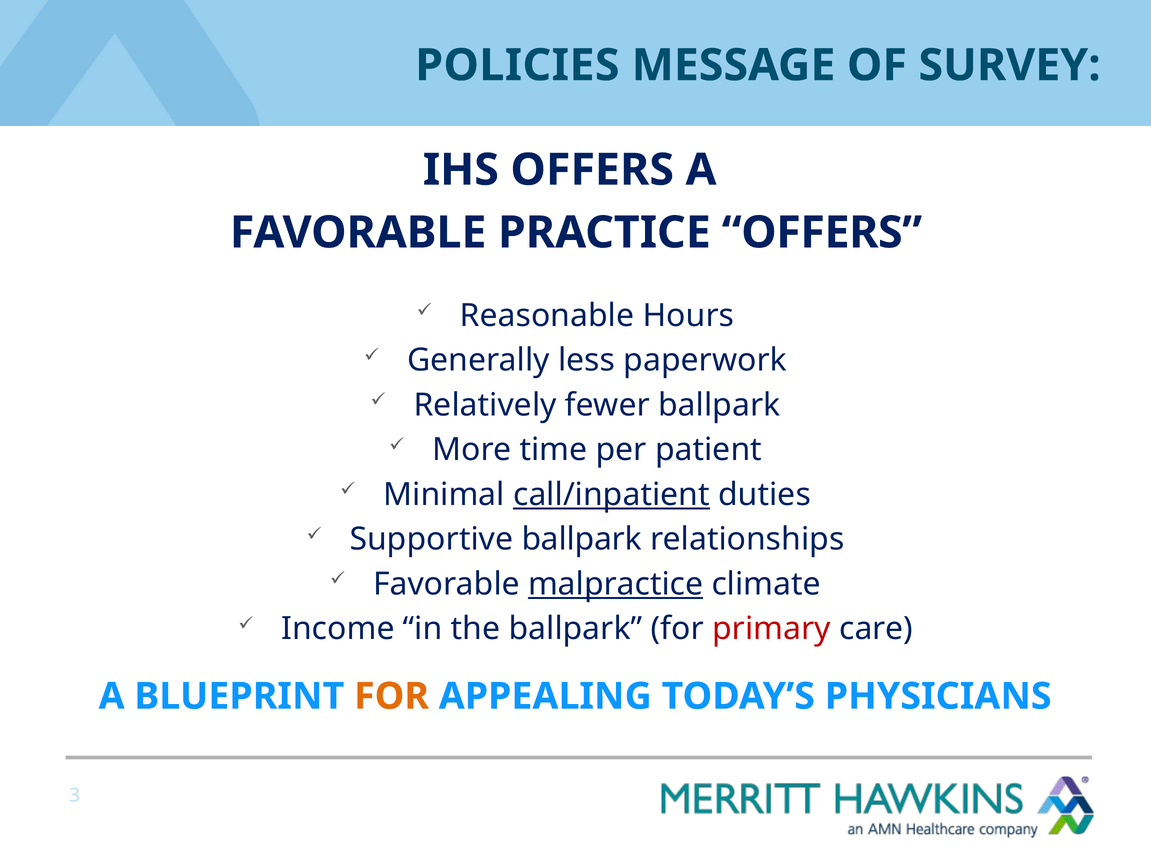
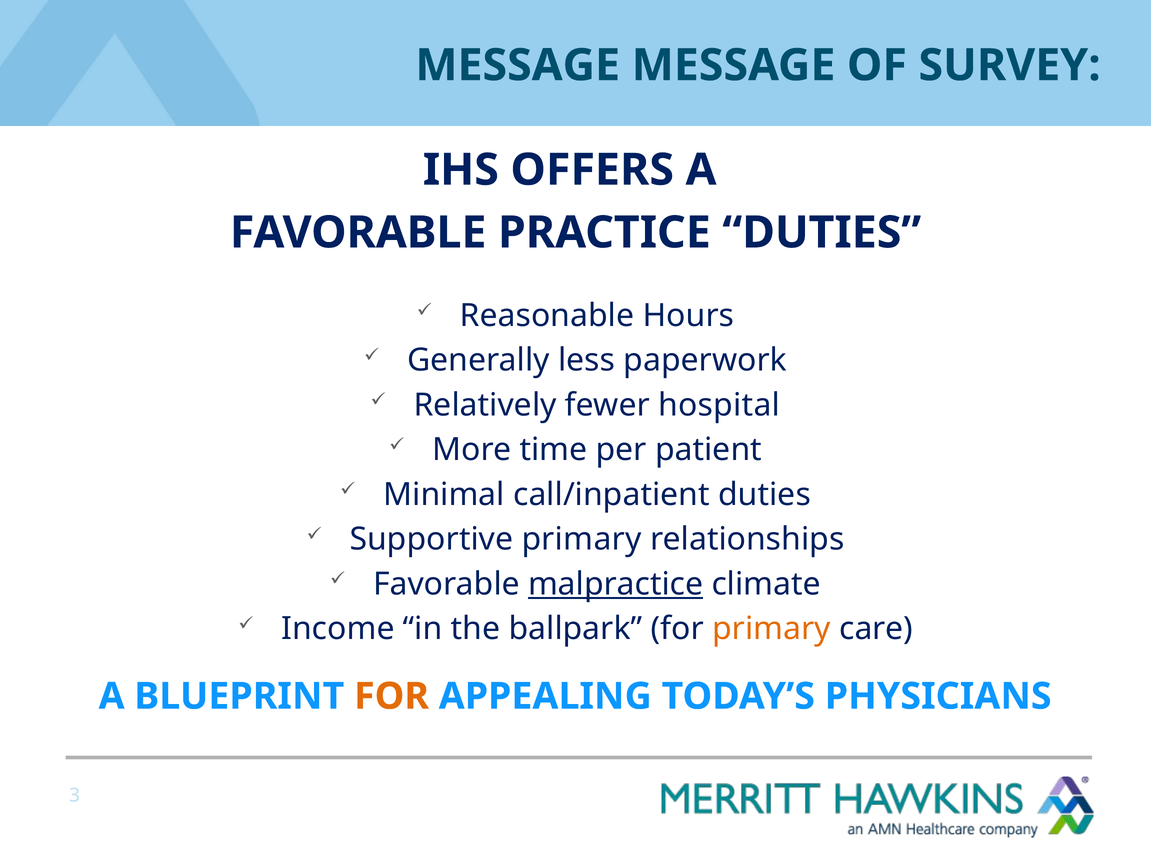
POLICIES: POLICIES -> MESSAGE (518, 65)
PRACTICE OFFERS: OFFERS -> DUTIES (822, 233)
fewer ballpark: ballpark -> hospital (719, 405)
call/inpatient underline: present -> none (611, 495)
Supportive ballpark: ballpark -> primary (582, 540)
primary colour: red -> orange (771, 629)
